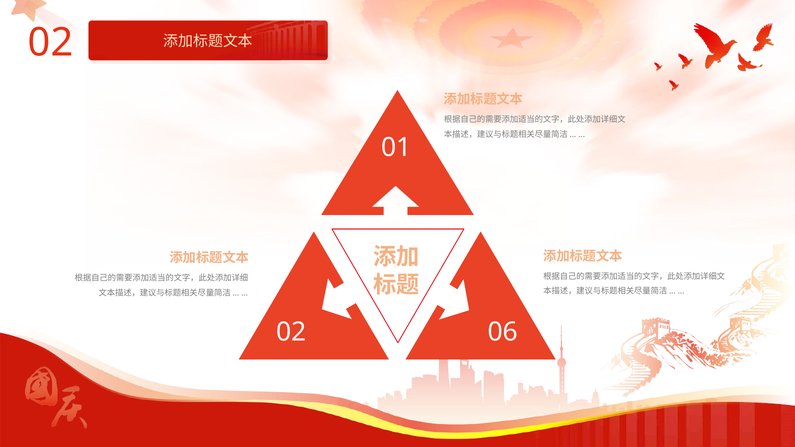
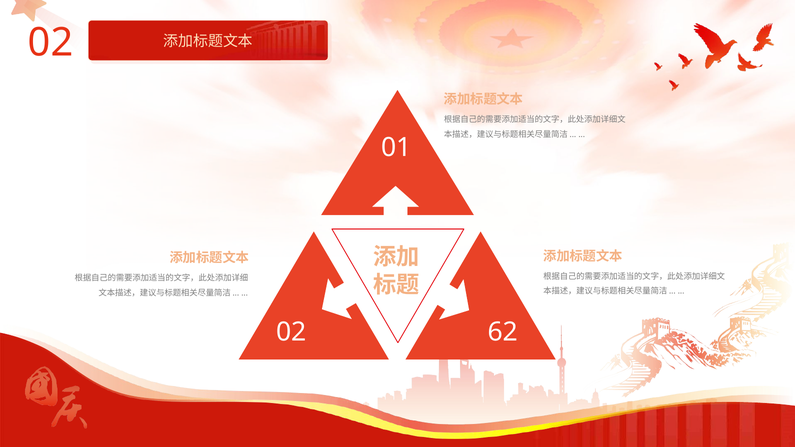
06: 06 -> 62 (503, 332)
